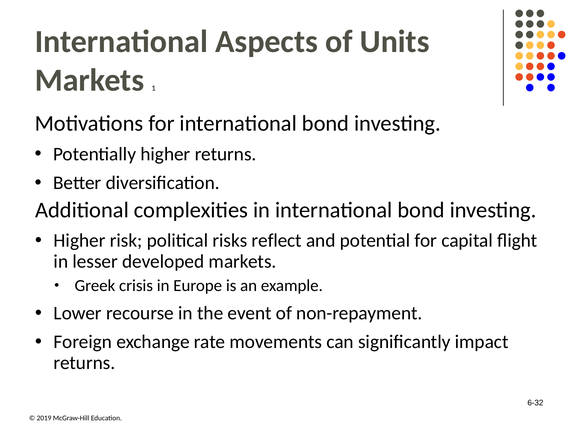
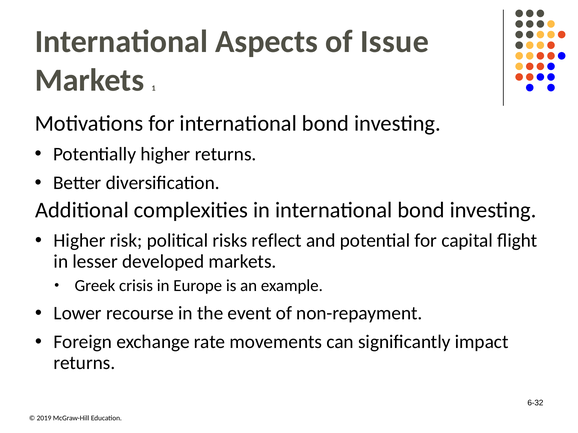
Units: Units -> Issue (394, 42)
